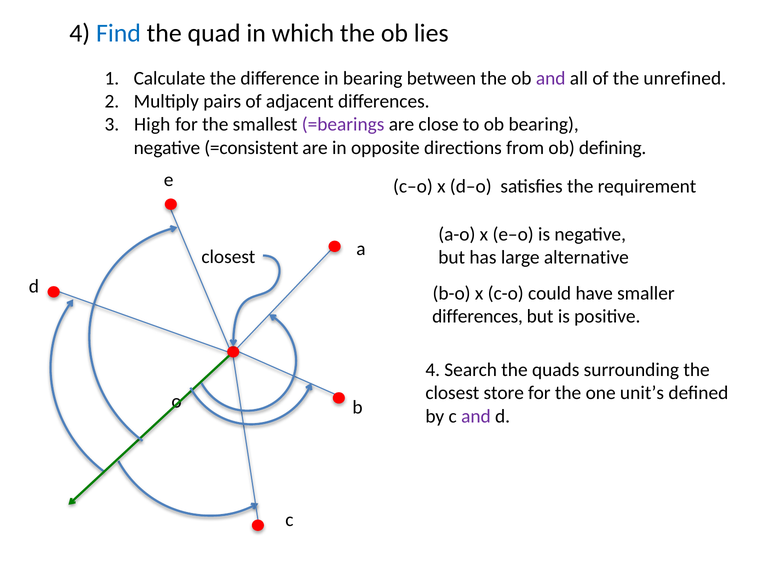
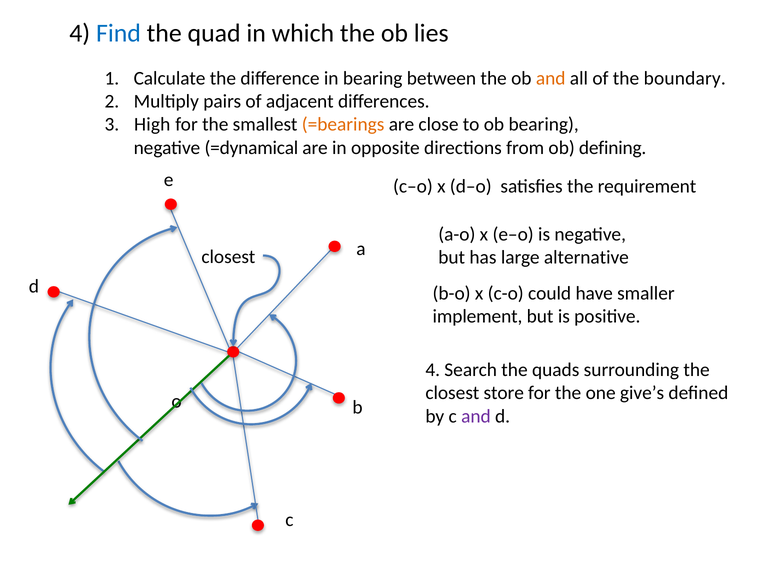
and colour: purple -> orange (551, 78)
unrefined: unrefined -> boundary (685, 78)
=bearings colour: purple -> orange (343, 125)
=consistent: =consistent -> =dynamical (251, 148)
differences: differences -> implement (478, 317)
unit’s: unit’s -> give’s (642, 393)
